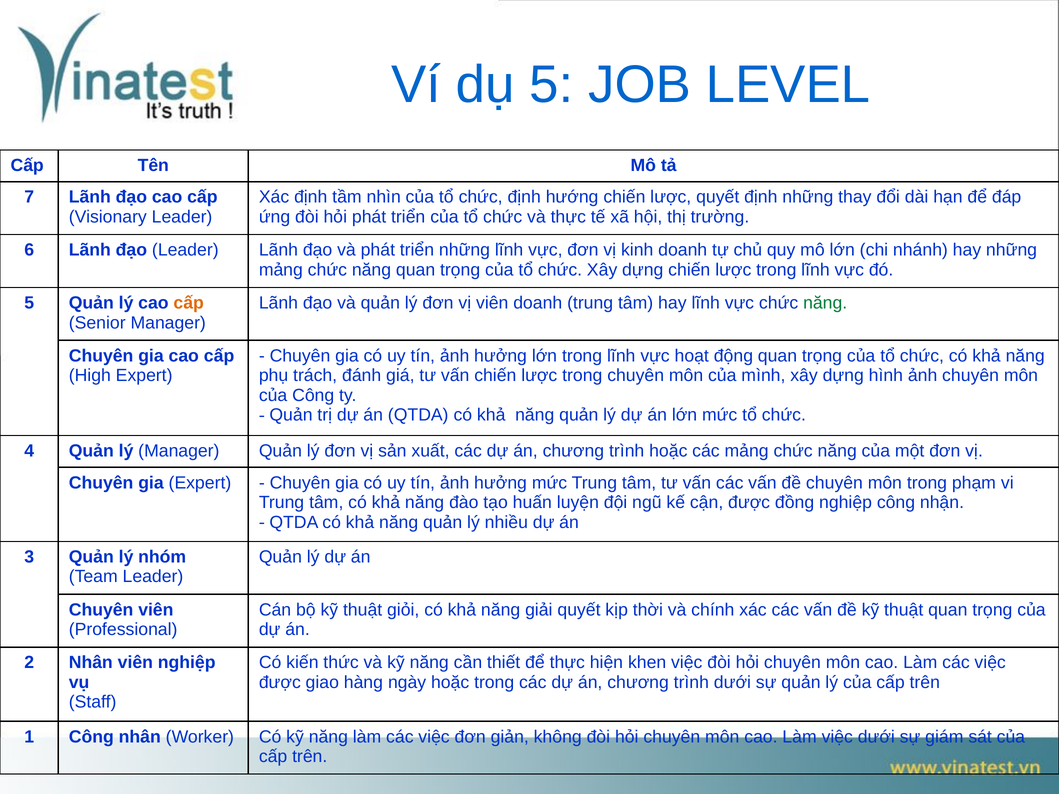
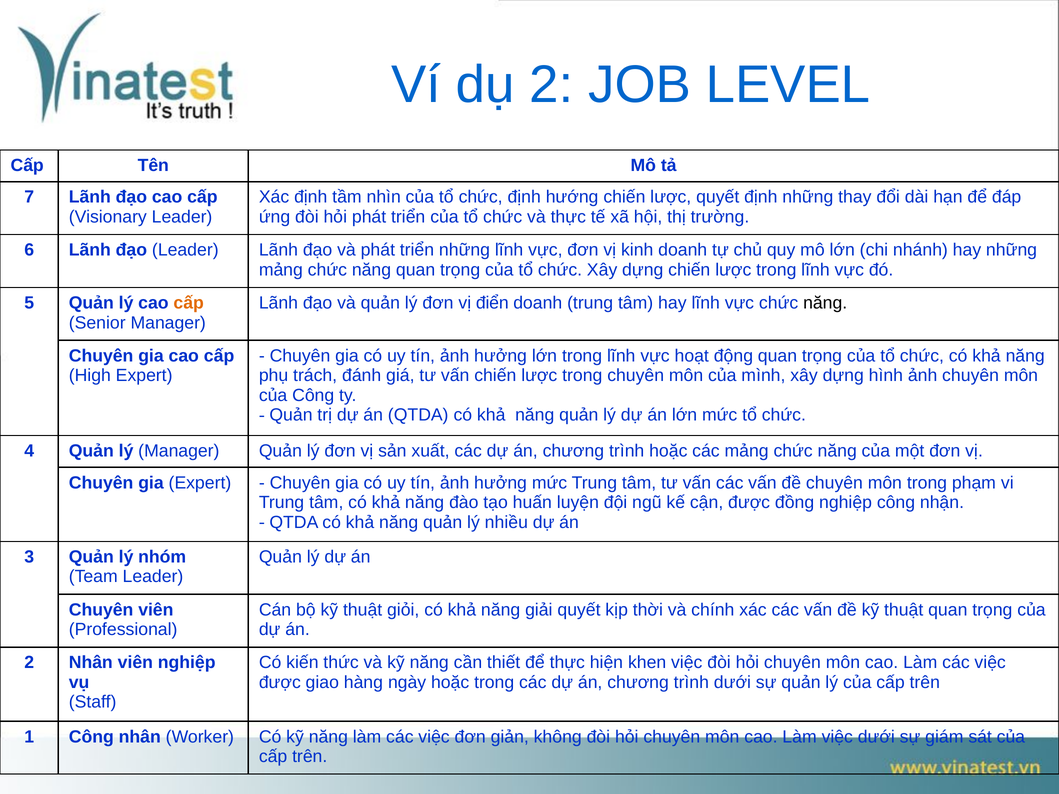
dụ 5: 5 -> 2 (551, 85)
vị viên: viên -> điển (492, 303)
năng colour: green -> black (825, 303)
